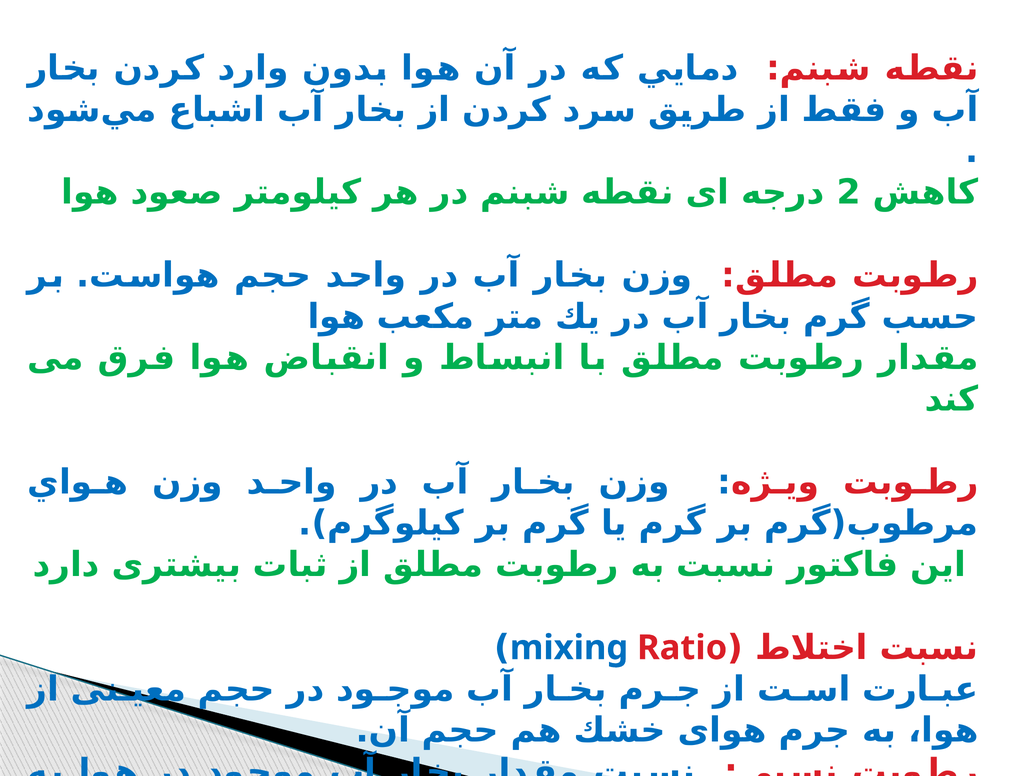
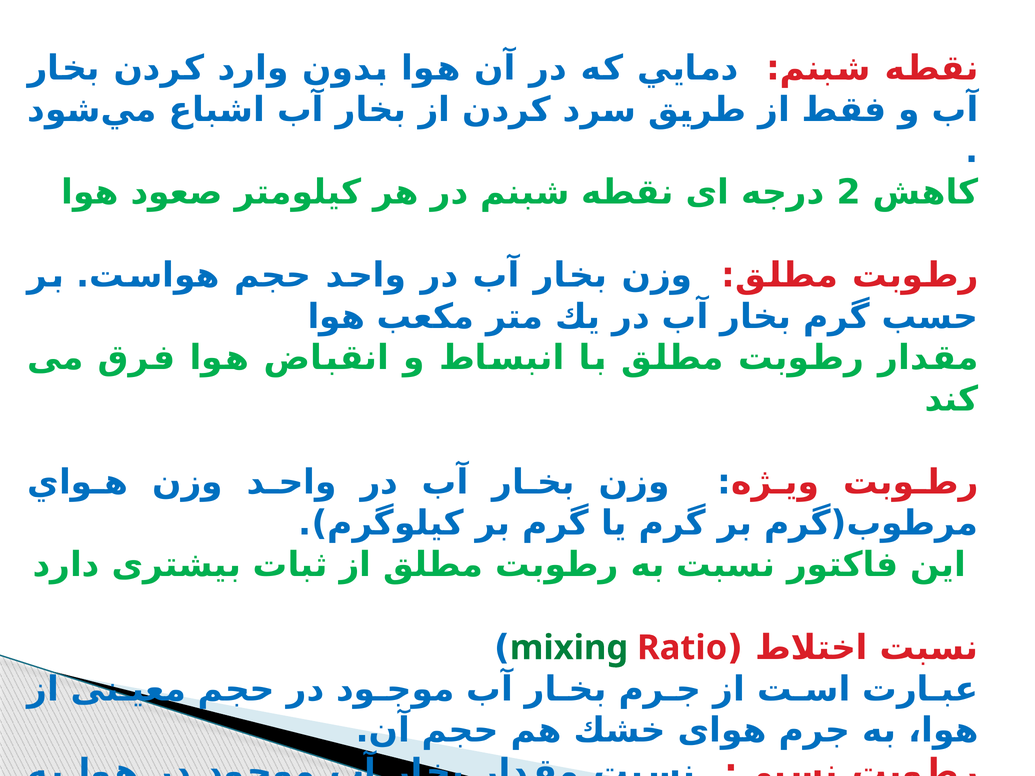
mixing colour: blue -> green (569, 648)
